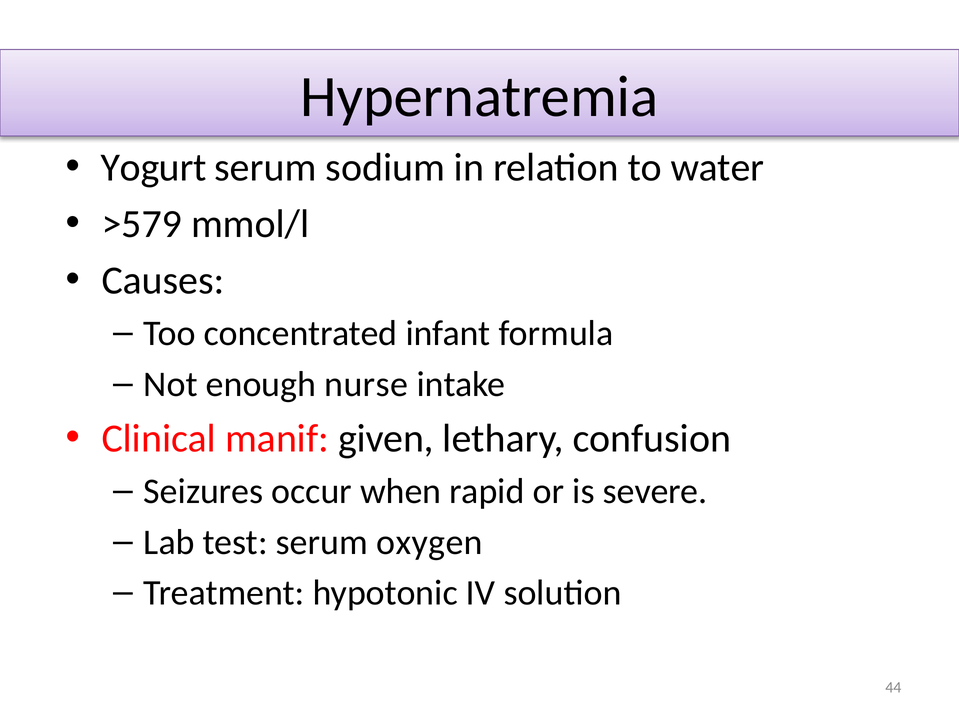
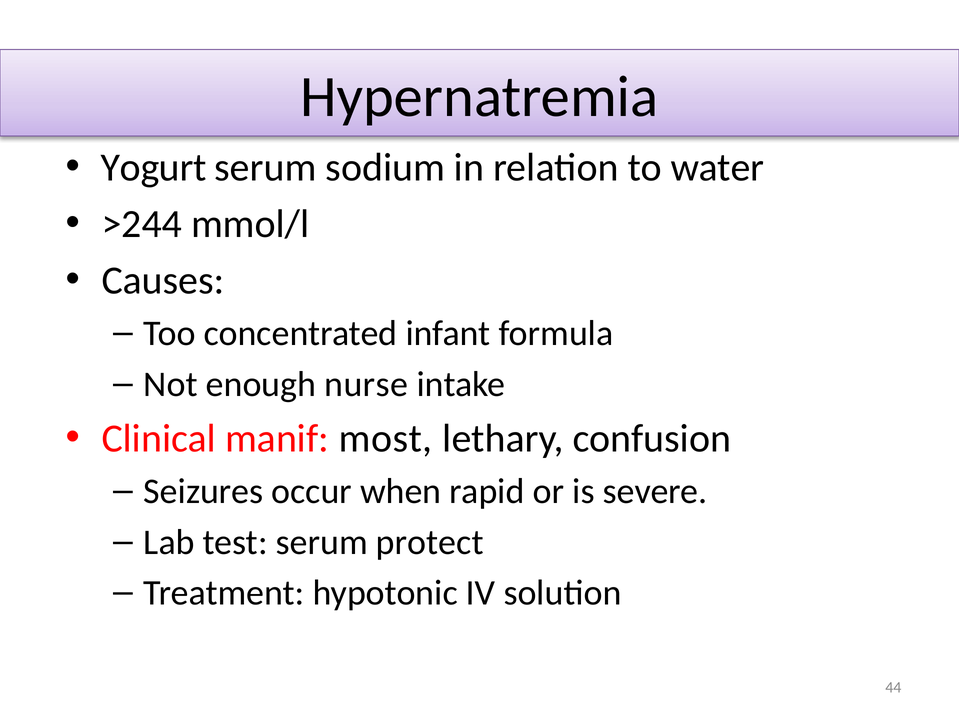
>579: >579 -> >244 (142, 224)
given: given -> most (386, 438)
oxygen: oxygen -> protect (430, 542)
